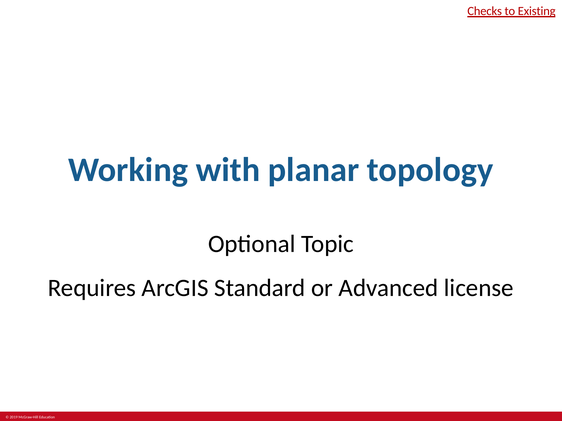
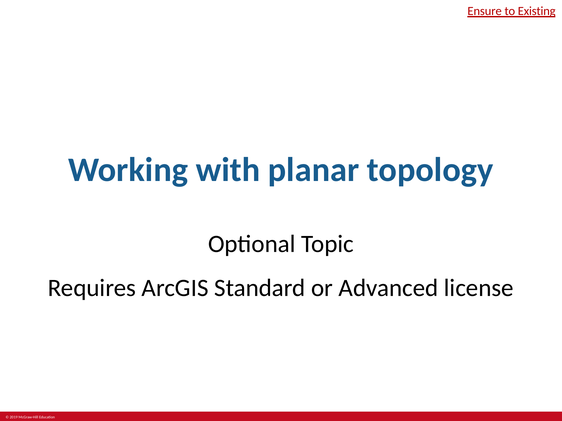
Checks: Checks -> Ensure (485, 11)
